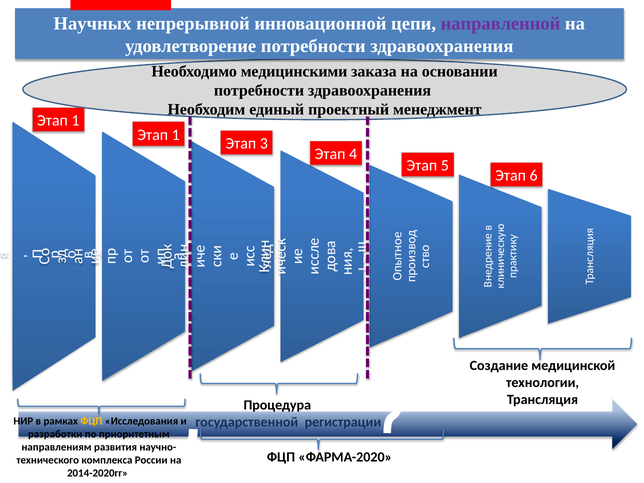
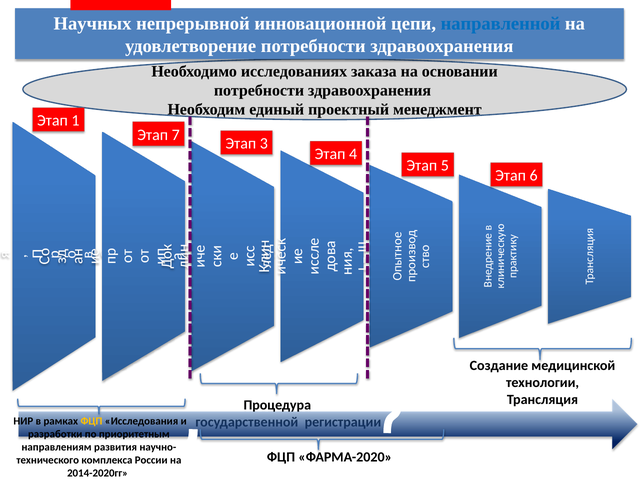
направленной colour: purple -> blue (501, 24)
медицинскими: медицинскими -> исследованиях (294, 71)
1: 1 -> 7 (176, 135)
